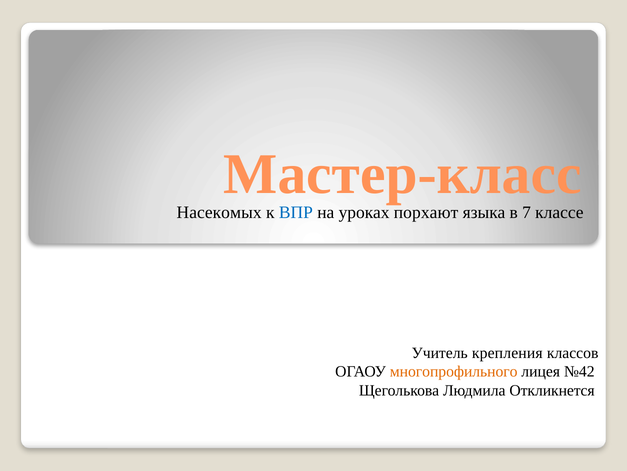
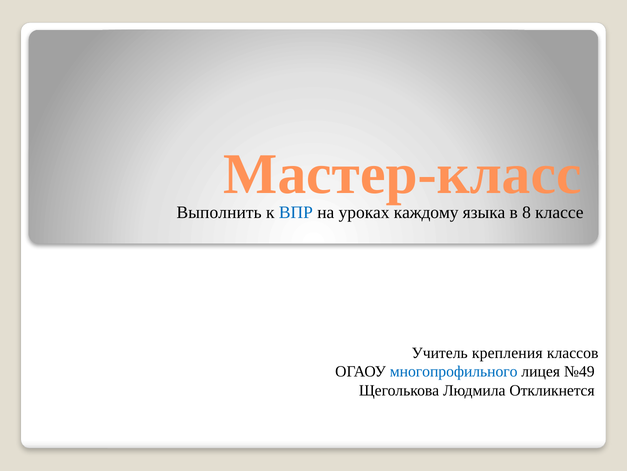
Насекомых: Насекомых -> Выполнить (219, 212)
порхают: порхают -> каждому (426, 212)
7: 7 -> 8 (527, 212)
многопрофильного colour: orange -> blue (454, 371)
№42: №42 -> №49 (579, 371)
